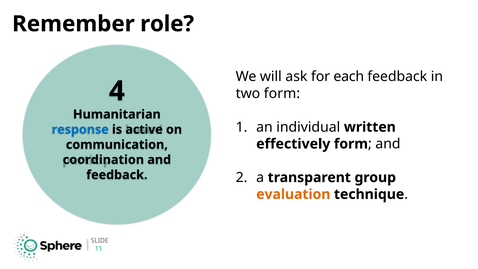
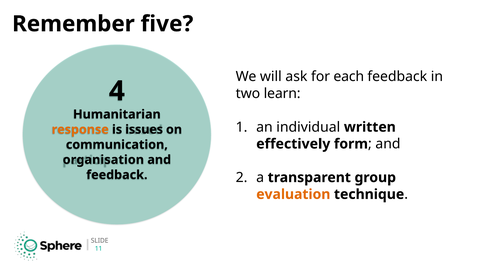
role: role -> five (167, 24)
two form: form -> learn (282, 93)
response colour: blue -> orange (80, 129)
active: active -> issues (144, 129)
coordination: coordination -> organisation (103, 160)
